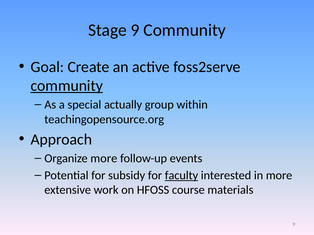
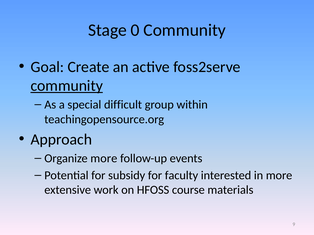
Stage 9: 9 -> 0 (135, 30)
actually: actually -> difficult (123, 105)
faculty underline: present -> none (181, 176)
